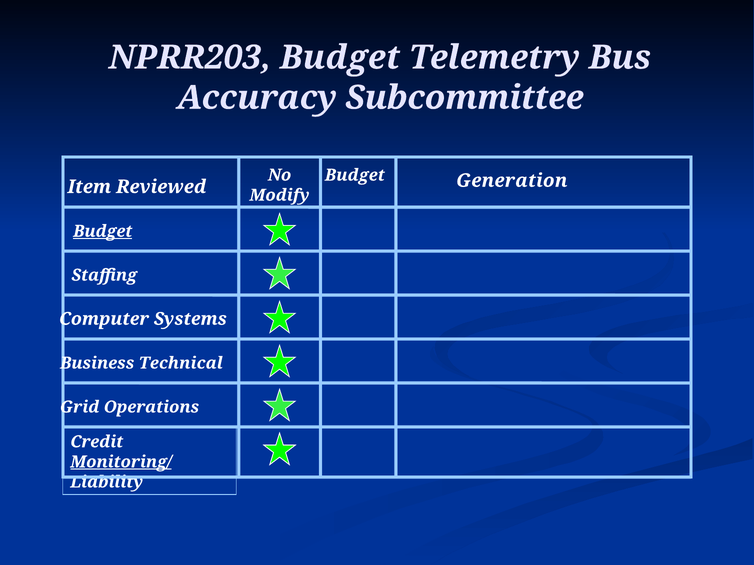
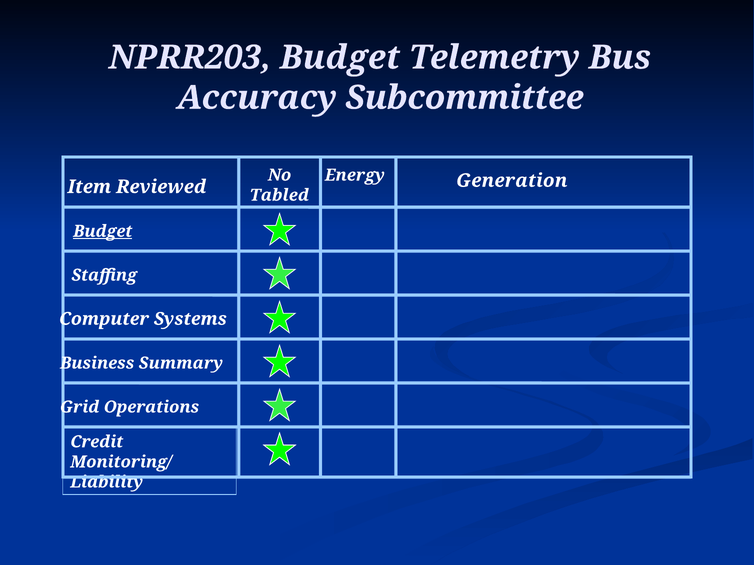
Budget: Budget -> Energy (355, 175)
Modify: Modify -> Tabled (279, 195)
Technical: Technical -> Summary (181, 363)
Monitoring/ underline: present -> none (121, 462)
